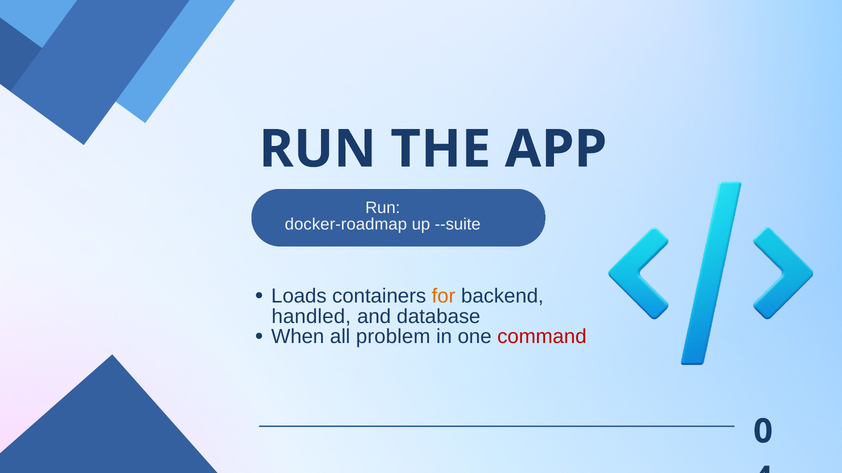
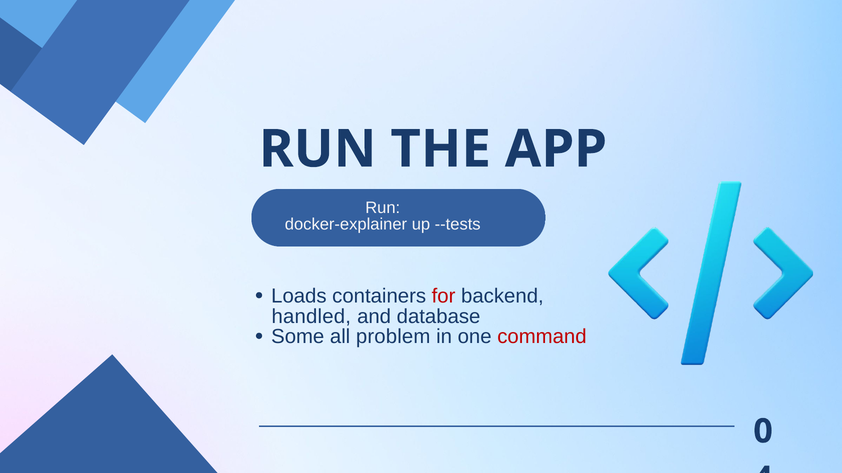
docker-roadmap: docker-roadmap -> docker-explainer (346, 225)
--suite: --suite -> --tests (458, 225)
for colour: orange -> red (444, 296)
When: When -> Some (298, 337)
